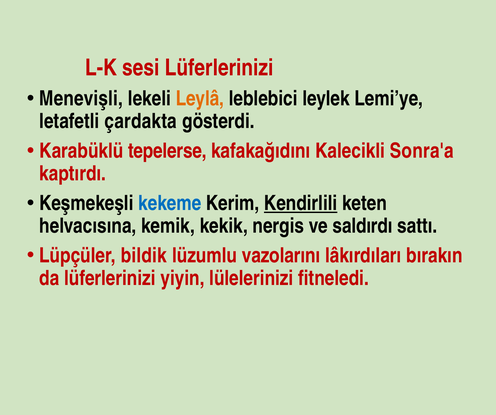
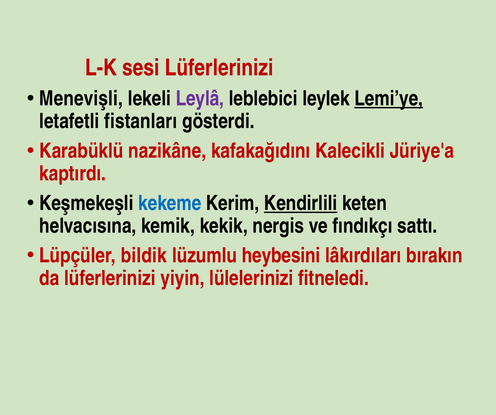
Leylâ colour: orange -> purple (200, 99)
Lemi’ye underline: none -> present (389, 99)
çardakta: çardakta -> fistanları (141, 121)
tepelerse: tepelerse -> nazikâne (167, 151)
Sonra'a: Sonra'a -> Jüriye'a (422, 151)
saldırdı: saldırdı -> fındıkçı (363, 226)
vazolarını: vazolarını -> heybesini (281, 255)
